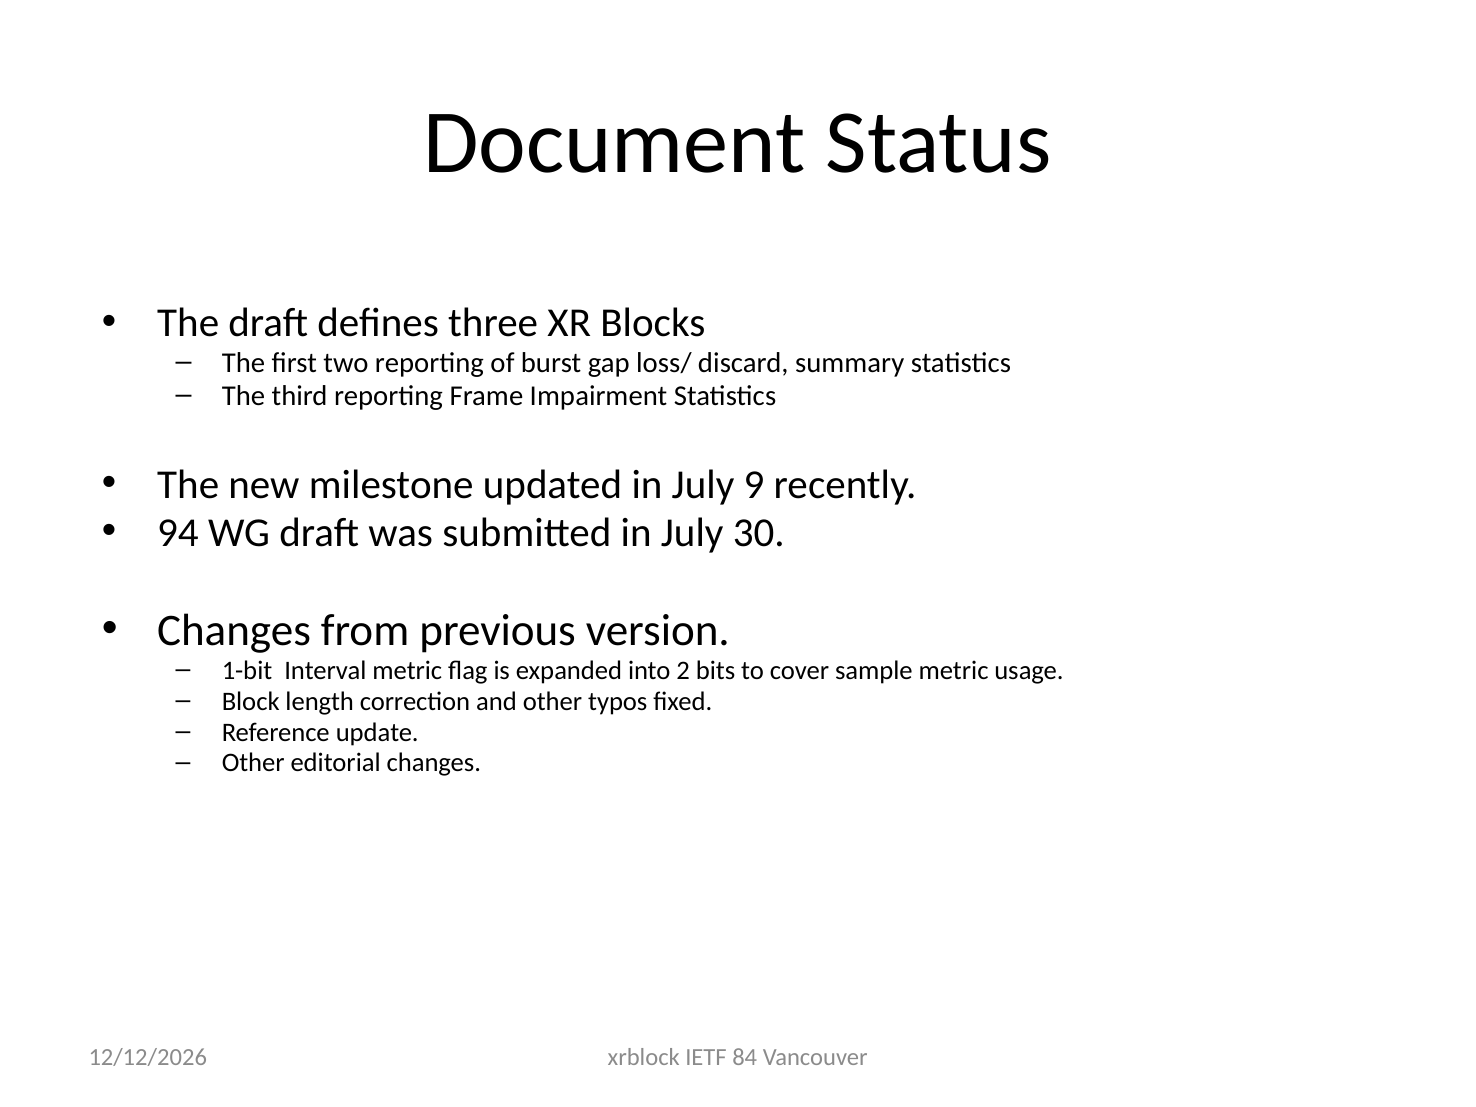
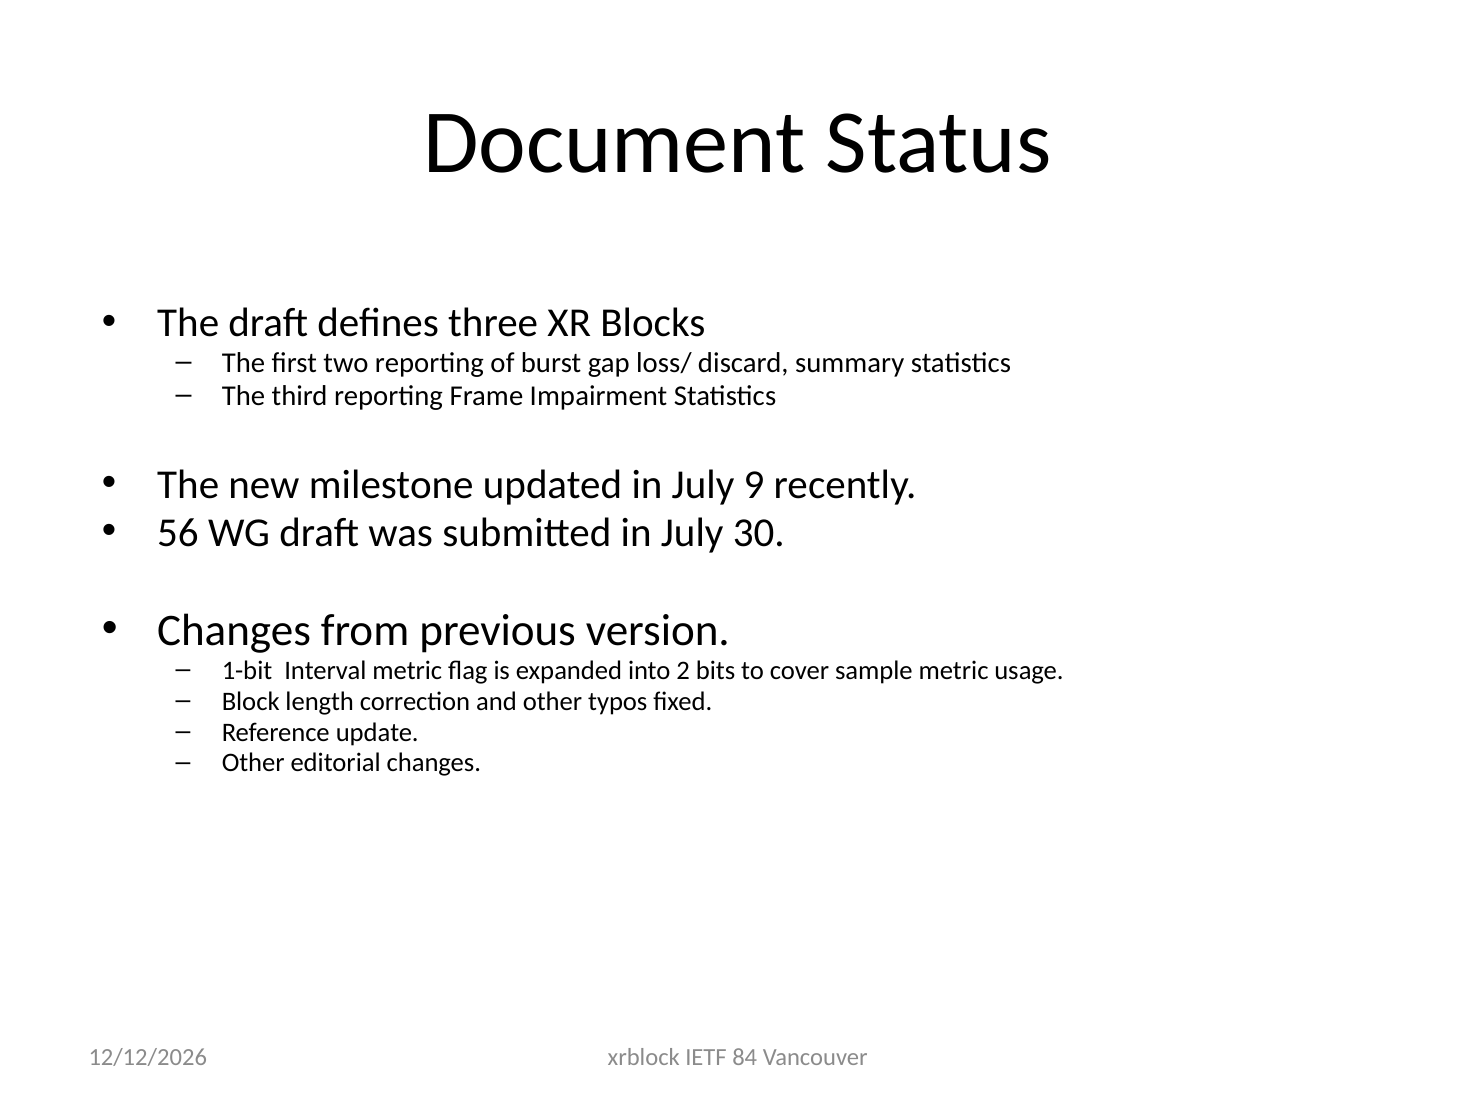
94: 94 -> 56 (178, 533)
